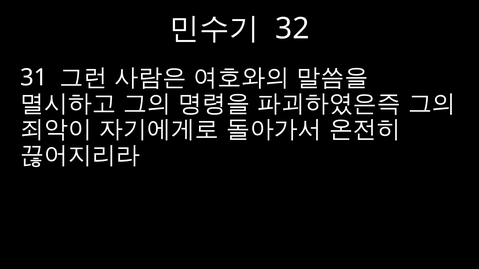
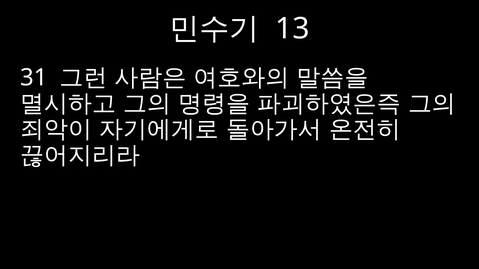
32: 32 -> 13 (292, 29)
